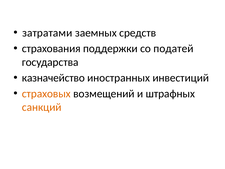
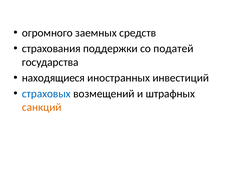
затратами: затратами -> огромного (47, 33)
казначейство: казначейство -> находящиеся (53, 78)
страховых colour: orange -> blue (46, 94)
